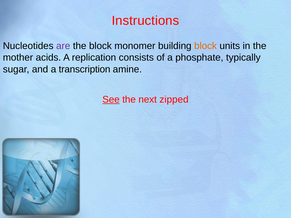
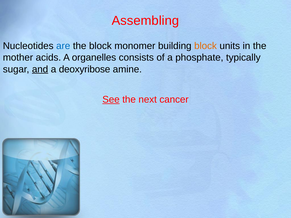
Instructions: Instructions -> Assembling (145, 21)
are colour: purple -> blue (63, 46)
replication: replication -> organelles (94, 58)
and underline: none -> present (40, 69)
transcription: transcription -> deoxyribose (85, 69)
zipped: zipped -> cancer (174, 100)
